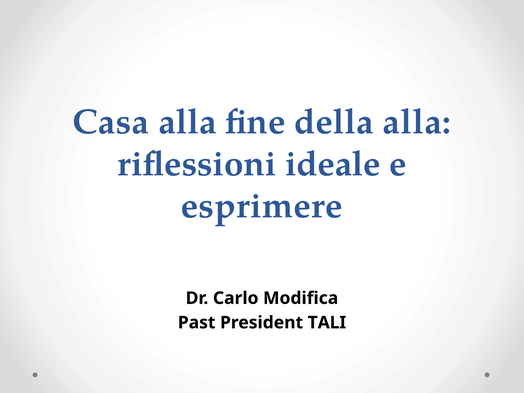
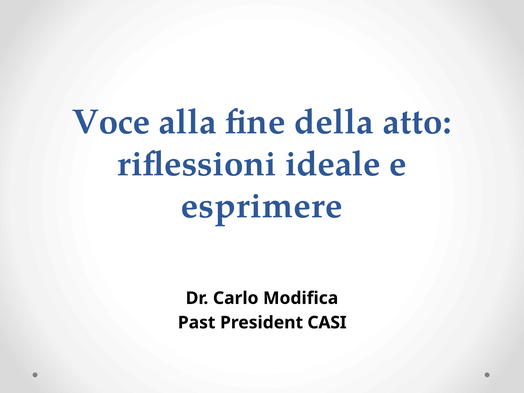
Casa: Casa -> Voce (111, 122)
della alla: alla -> atto (417, 122)
TALI: TALI -> CASI (327, 323)
